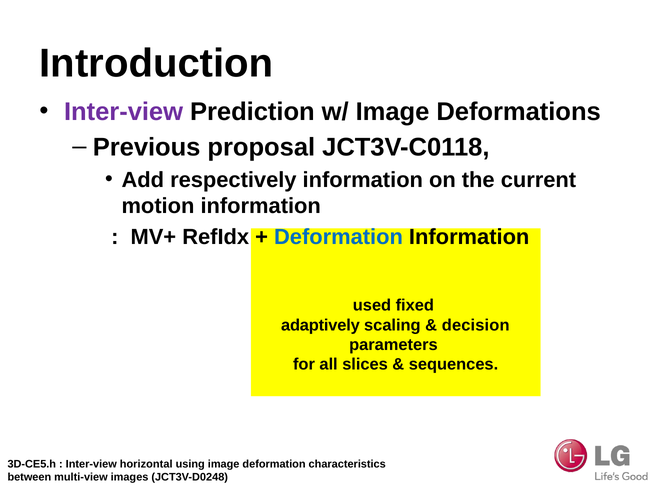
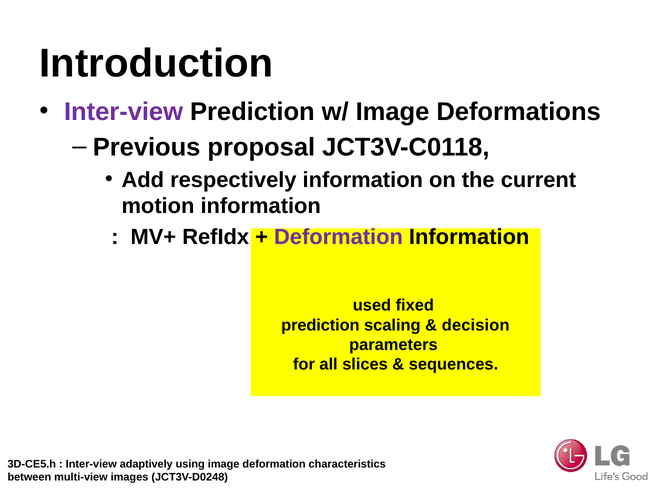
Deformation colour: blue -> purple (338, 237)
adaptively: adaptively -> prediction (320, 325)
horizontal: horizontal -> adaptively (146, 464)
